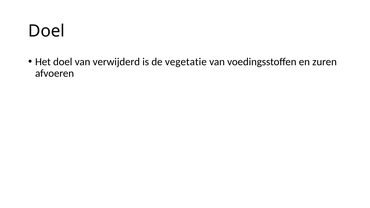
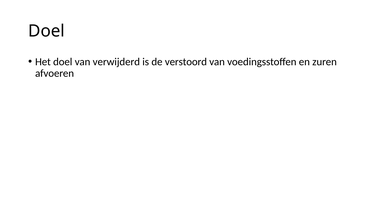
vegetatie: vegetatie -> verstoord (186, 62)
